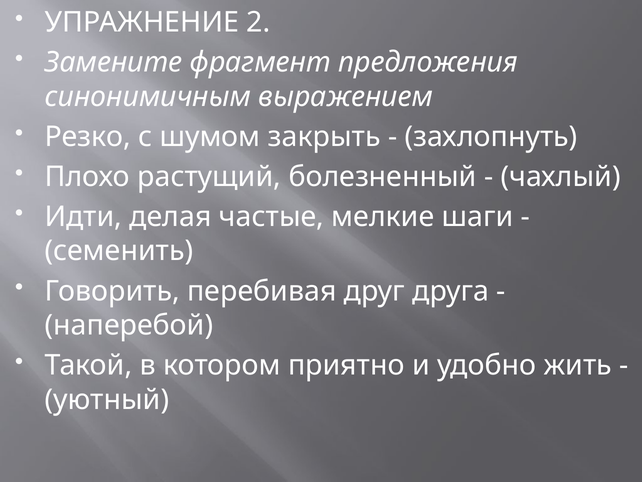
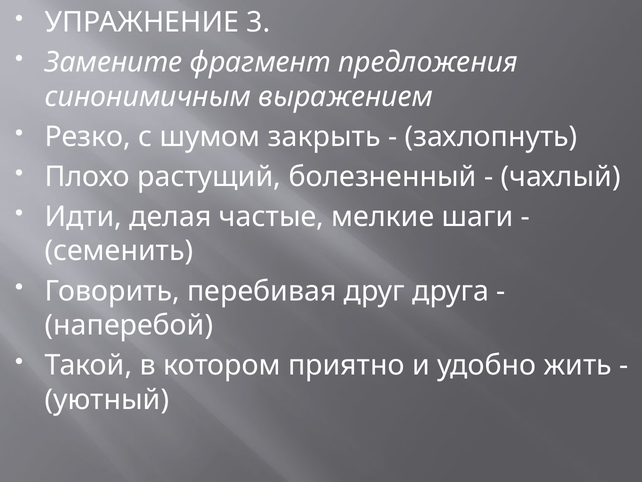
2: 2 -> 3 (258, 22)
